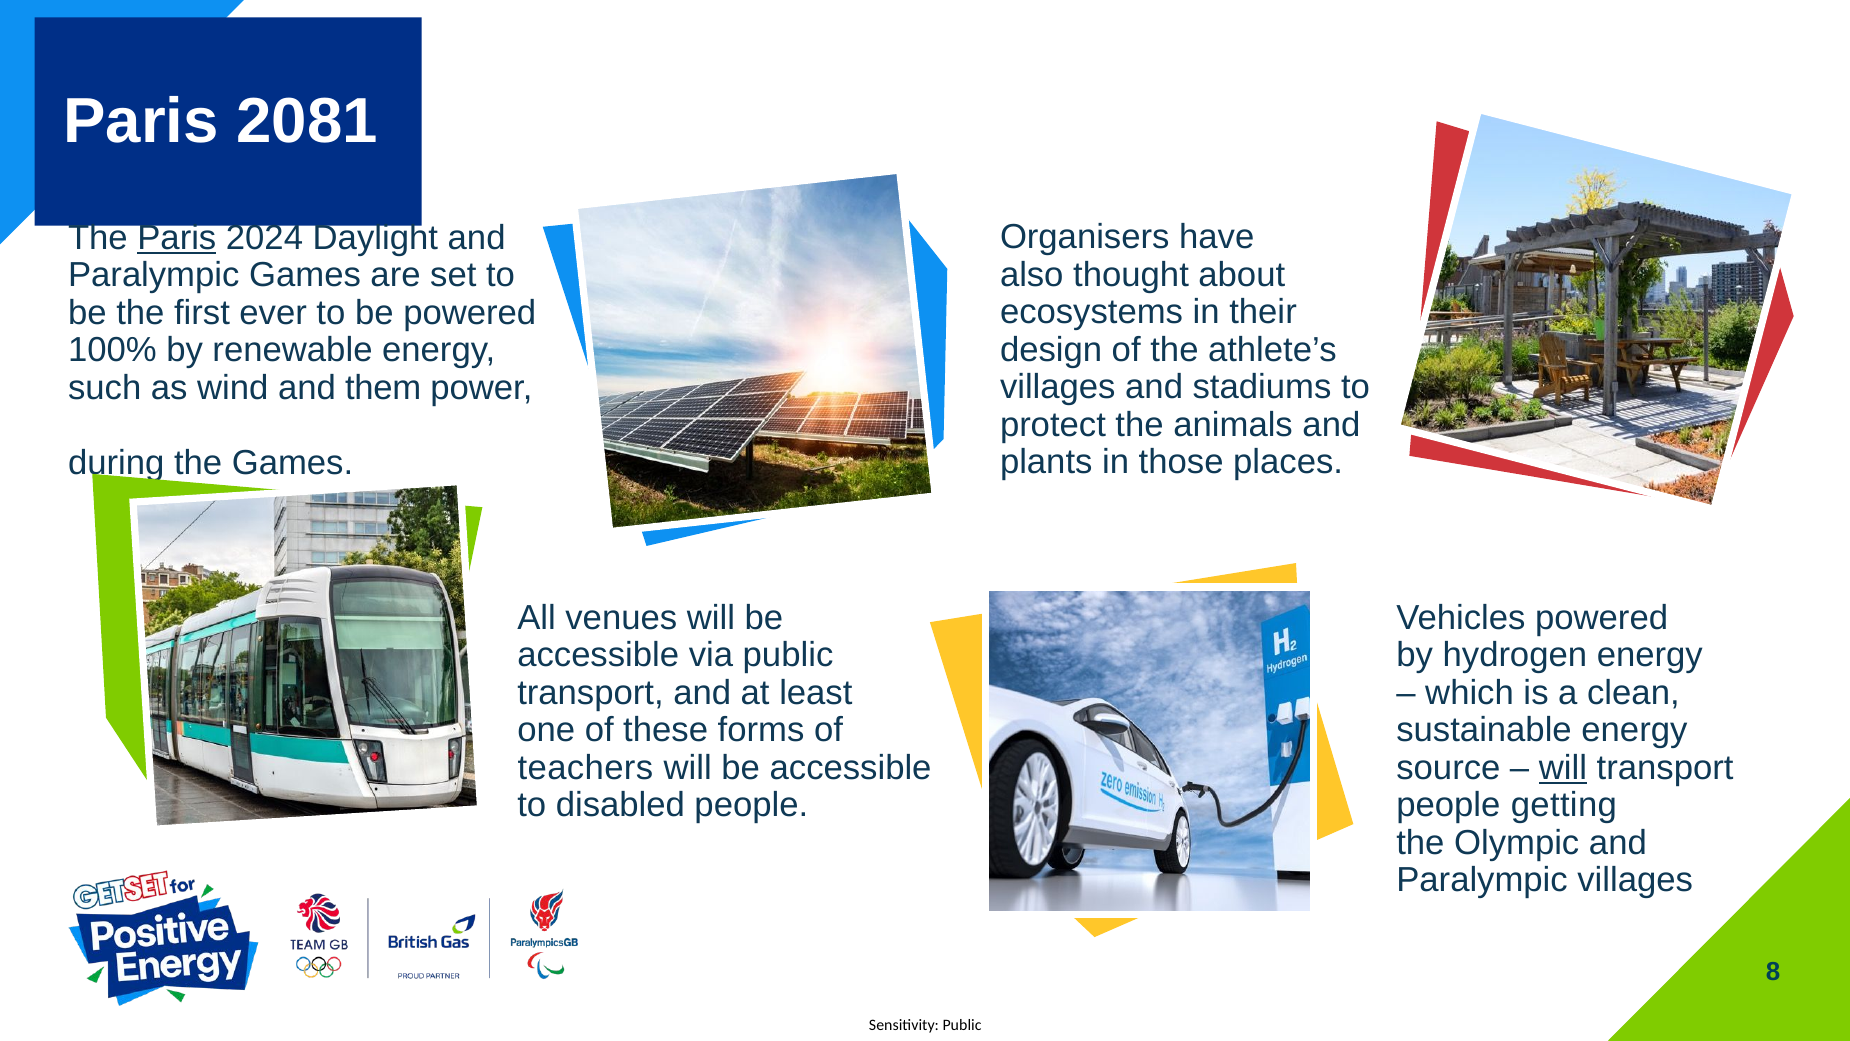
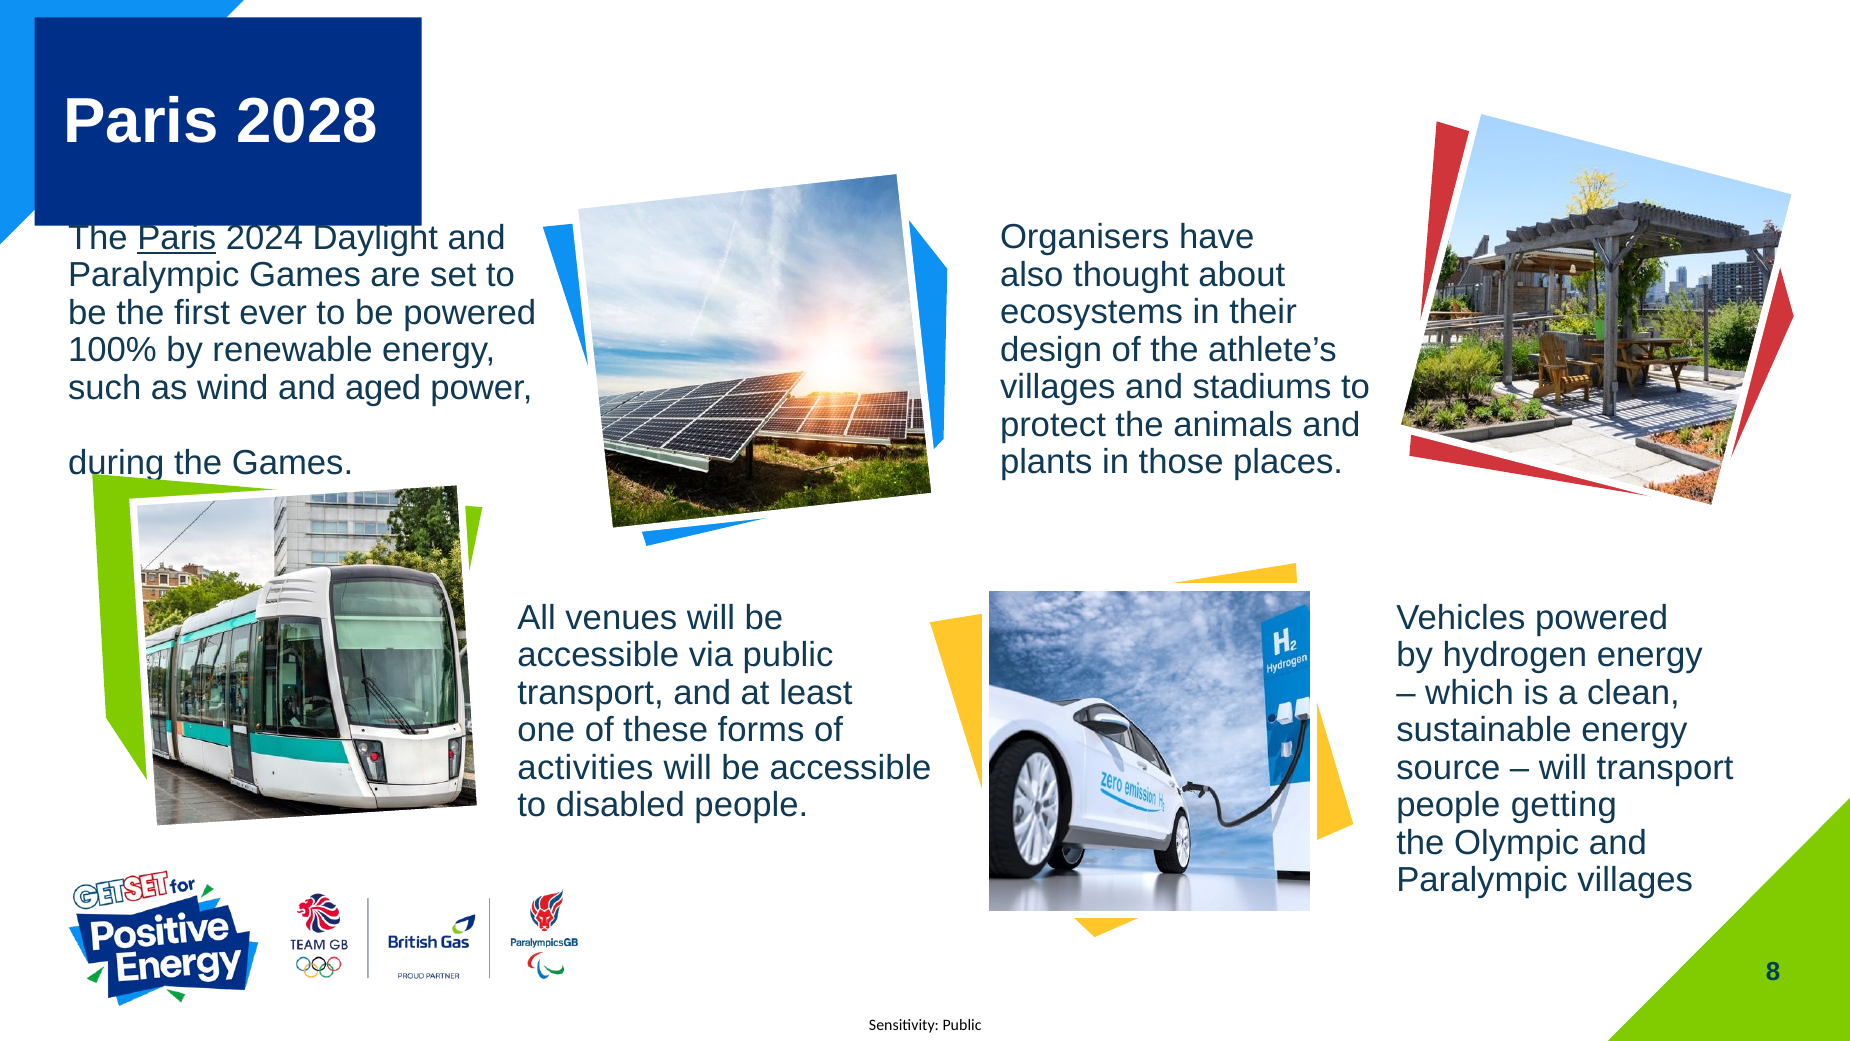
2081: 2081 -> 2028 (307, 121)
them: them -> aged (383, 388)
teachers: teachers -> activities (585, 768)
will underline: present -> none (1563, 768)
